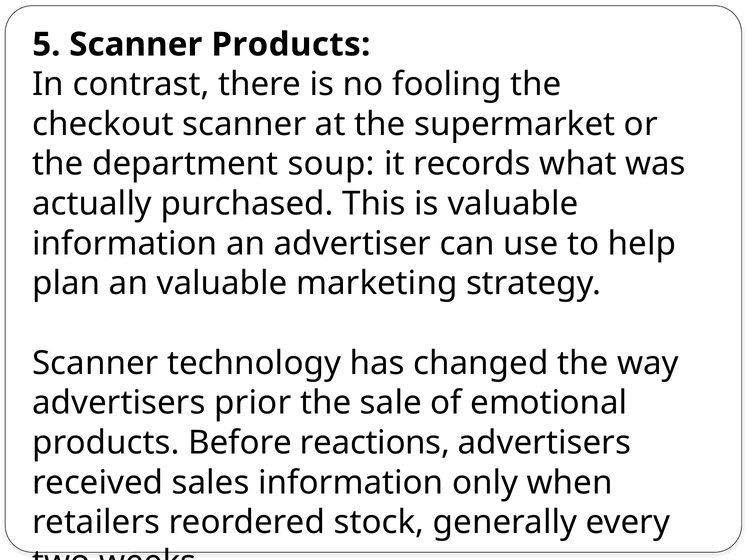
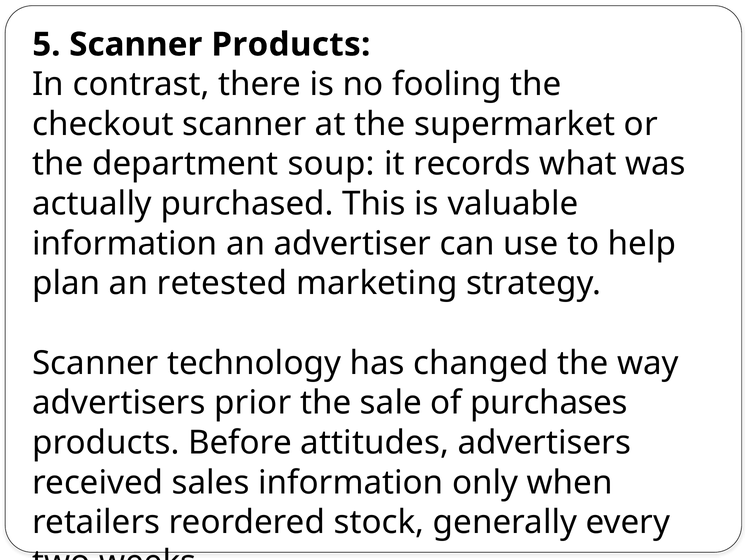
an valuable: valuable -> retested (222, 284)
emotional: emotional -> purchases (549, 403)
reactions: reactions -> attitudes (375, 443)
